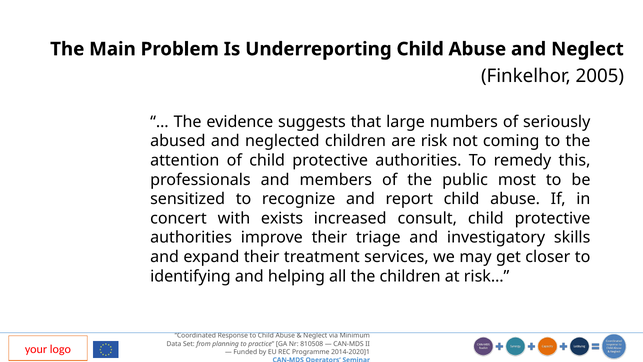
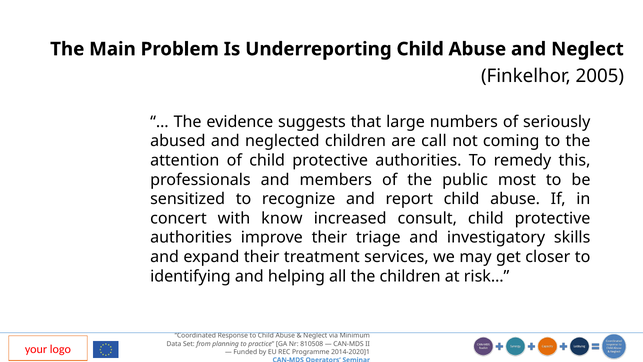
risk: risk -> call (434, 141)
exists: exists -> know (282, 218)
